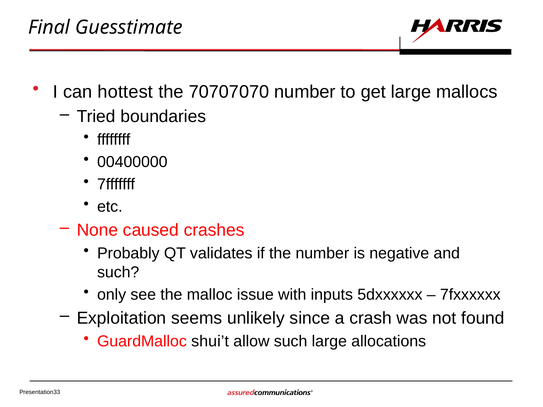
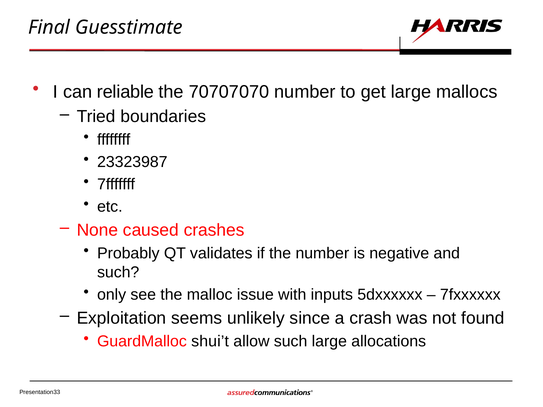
hottest: hottest -> reliable (125, 92)
00400000: 00400000 -> 23323987 (132, 162)
